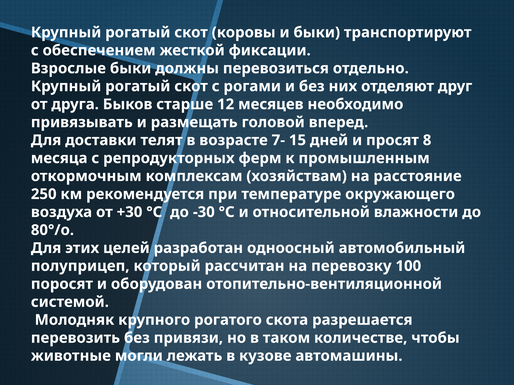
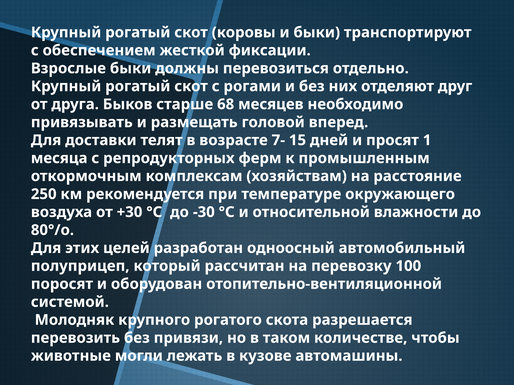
12: 12 -> 68 (226, 104)
8: 8 -> 1 (427, 140)
